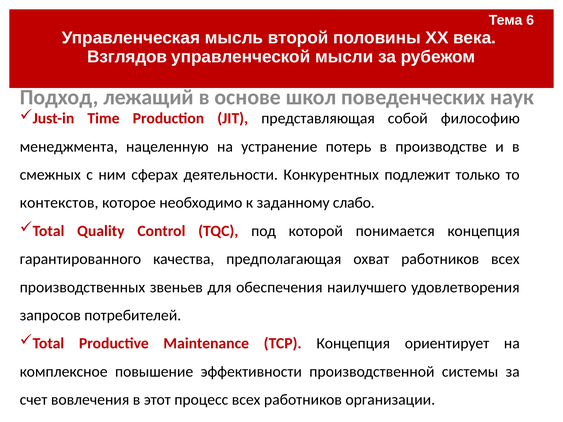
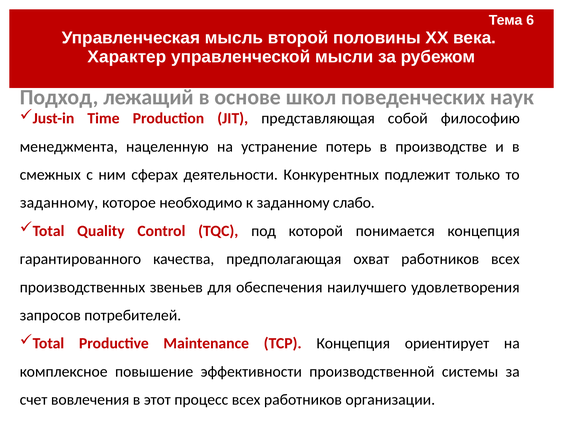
Взглядов: Взглядов -> Характер (127, 57)
контекстов: контекстов -> заданному (59, 203)
